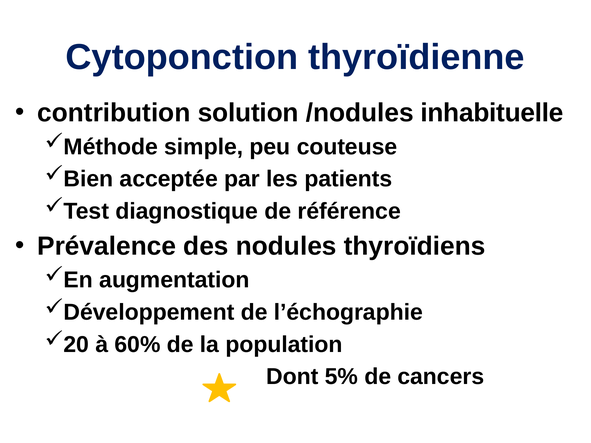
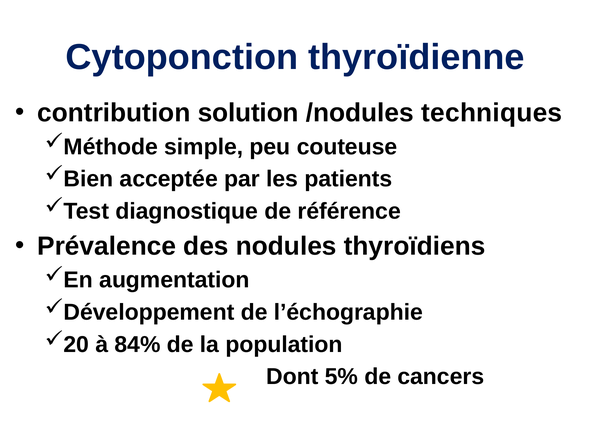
inhabituelle: inhabituelle -> techniques (492, 113)
60%: 60% -> 84% (138, 345)
